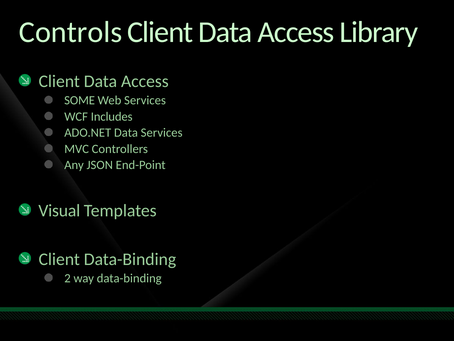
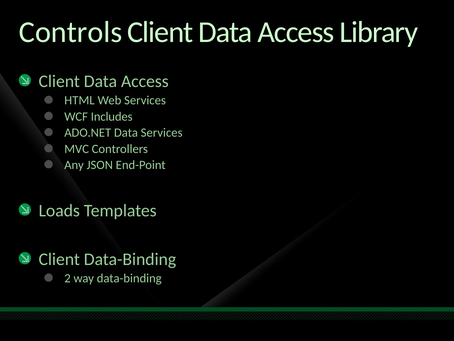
SOME: SOME -> HTML (79, 100)
Visual: Visual -> Loads (59, 210)
